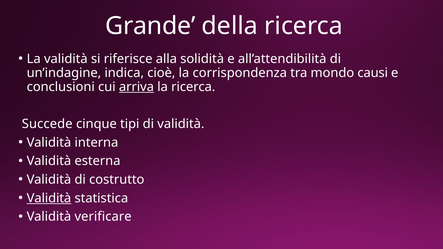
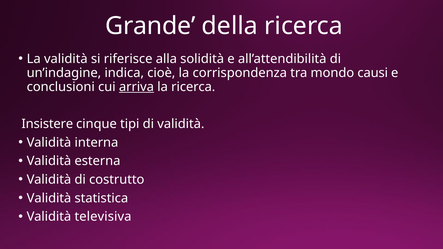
Succede: Succede -> Insistere (47, 124)
Validità underline: present -> none (49, 198)
verificare: verificare -> televisiva (103, 217)
